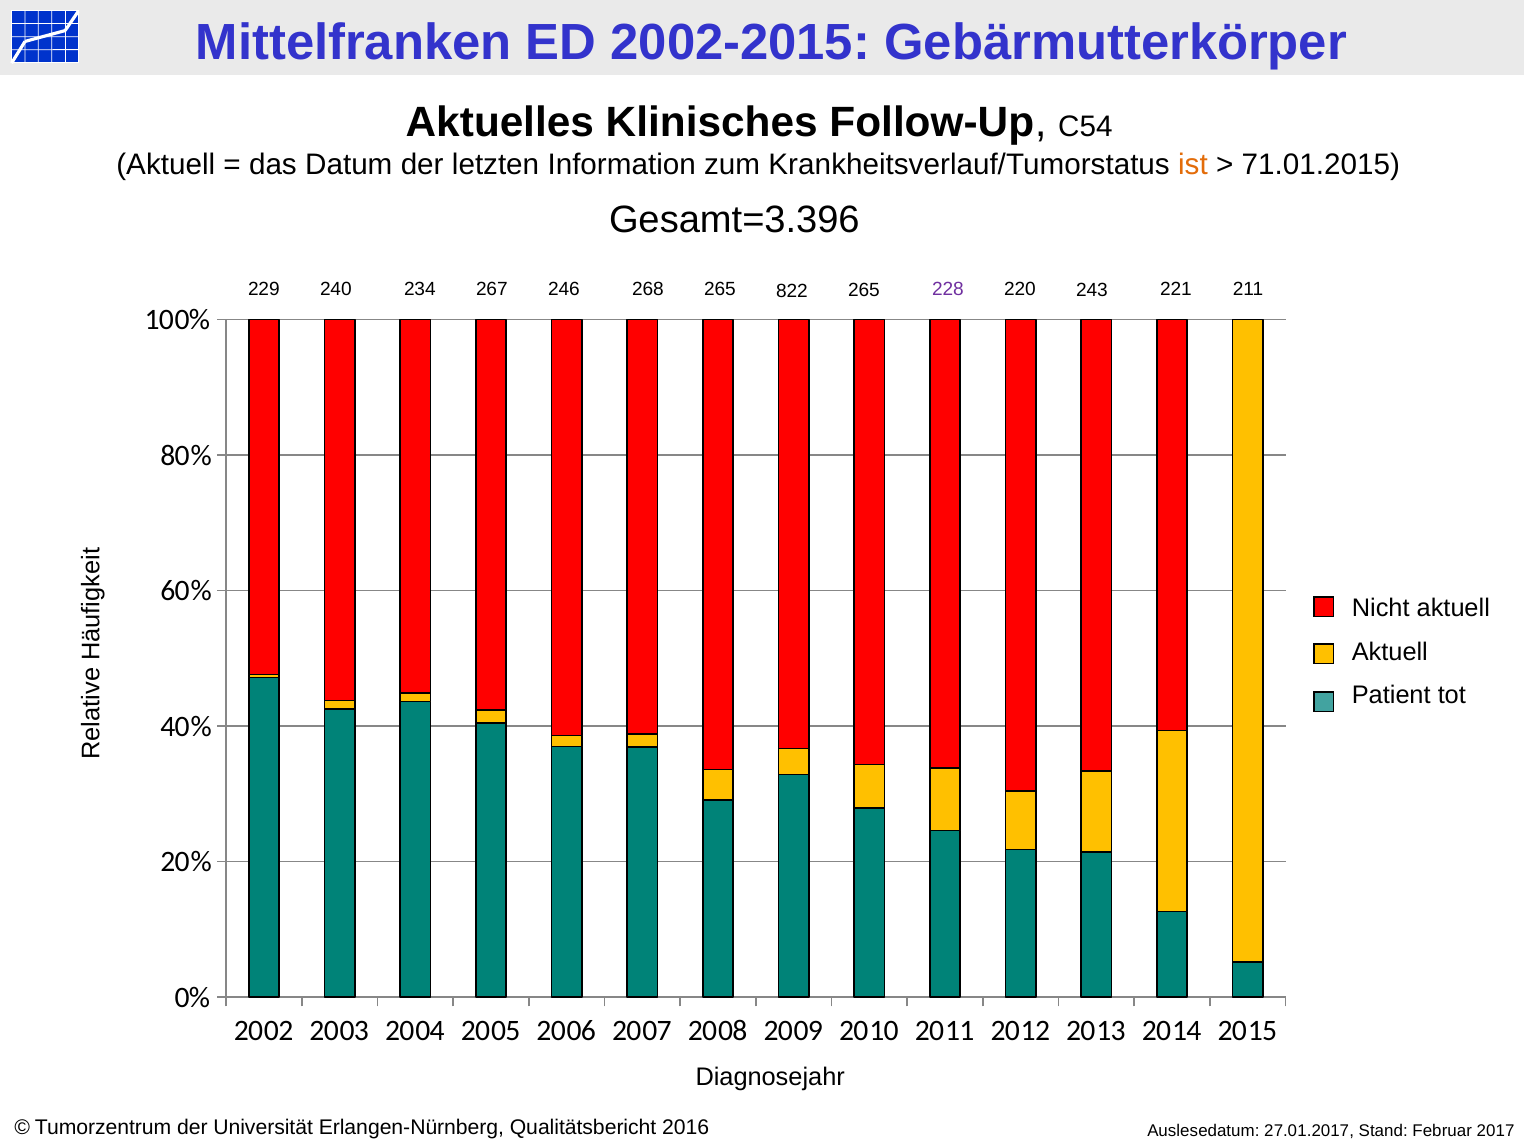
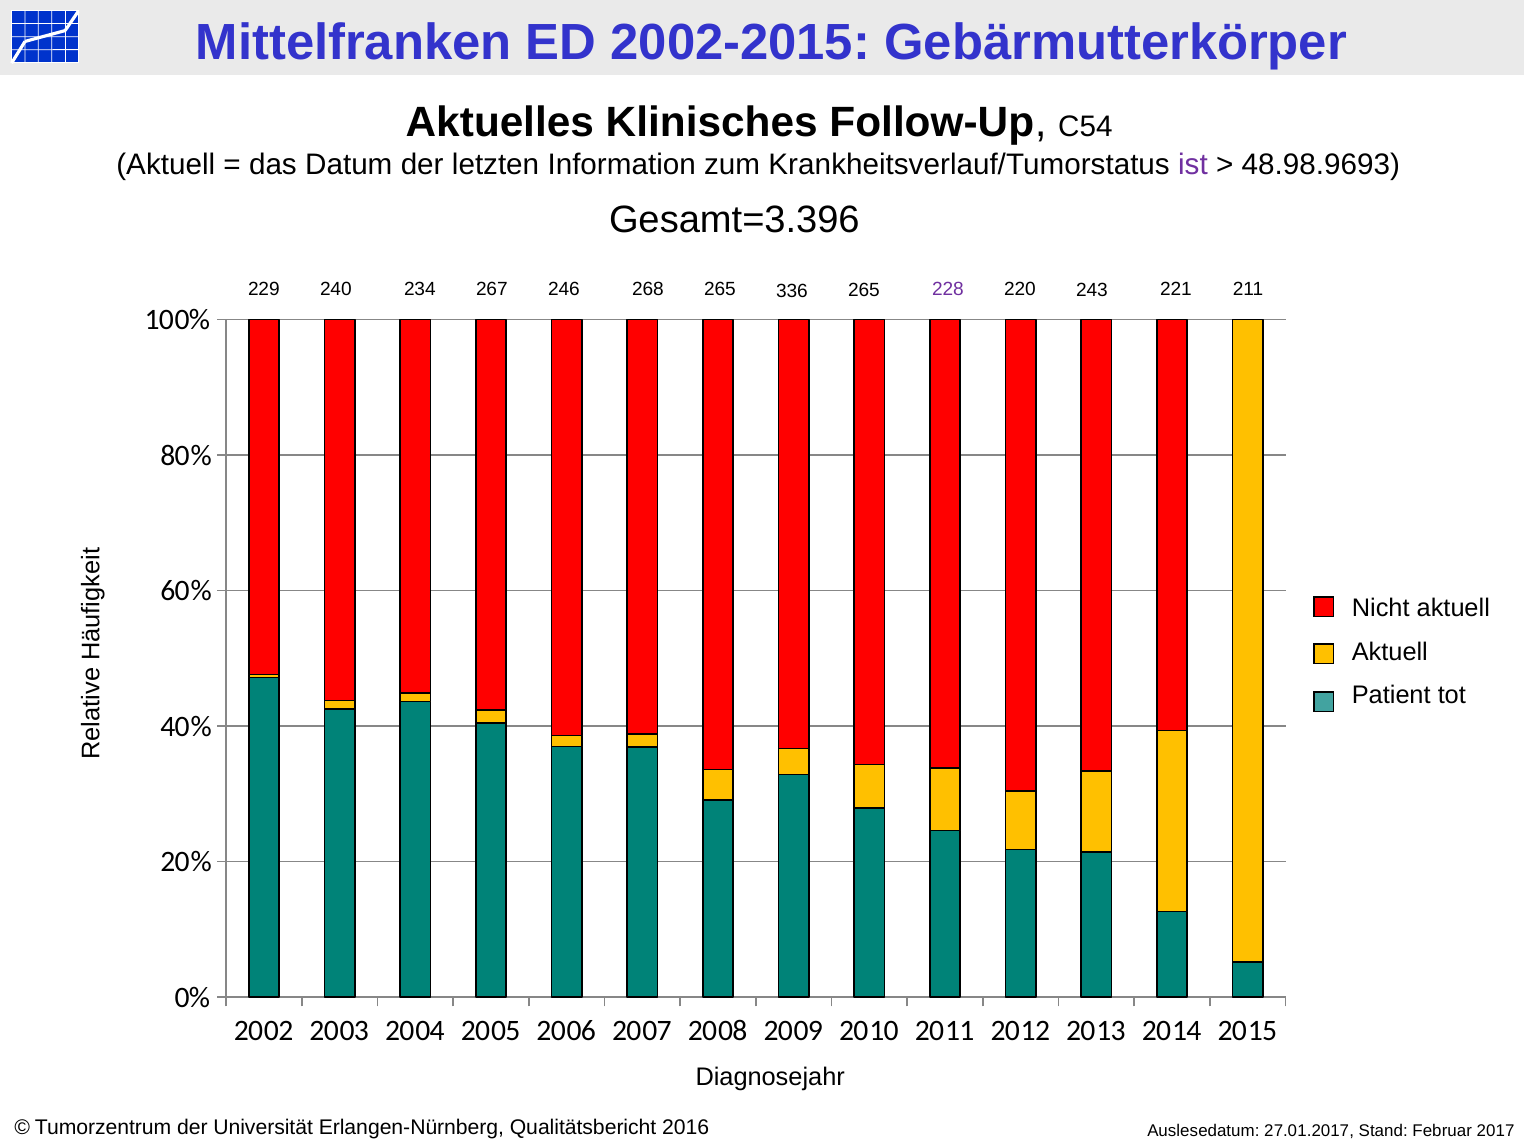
ist colour: orange -> purple (1193, 165)
71.01.2015: 71.01.2015 -> 48.98.9693 (1321, 165)
822: 822 -> 336 (792, 291)
